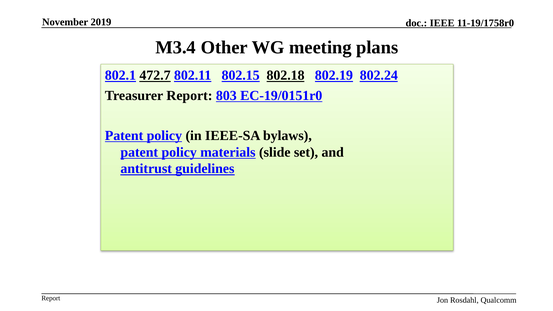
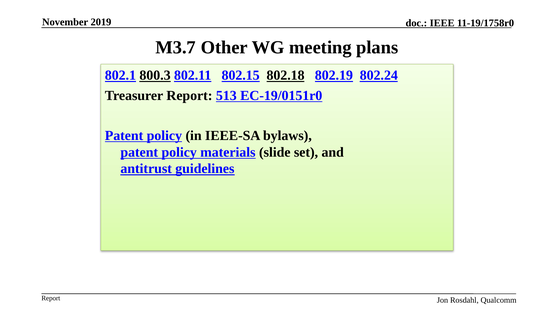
M3.4: M3.4 -> M3.7 (176, 47)
472.7: 472.7 -> 800.3 (155, 75)
803: 803 -> 513 (226, 95)
